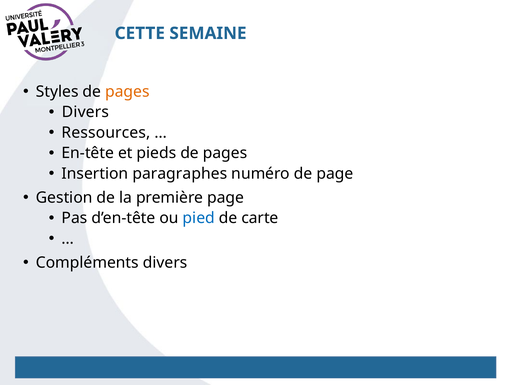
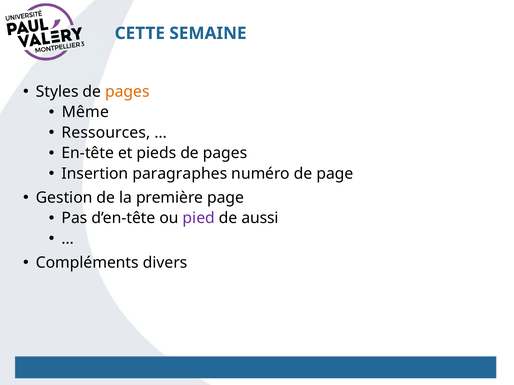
Divers: Divers -> Même (85, 112)
pied colour: blue -> purple (199, 218)
carte: carte -> aussi (260, 218)
